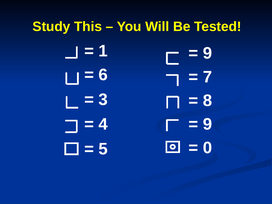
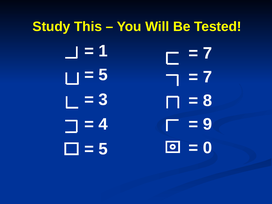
9: 9 -> 7 (207, 53)
6: 6 -> 5 (103, 75)
